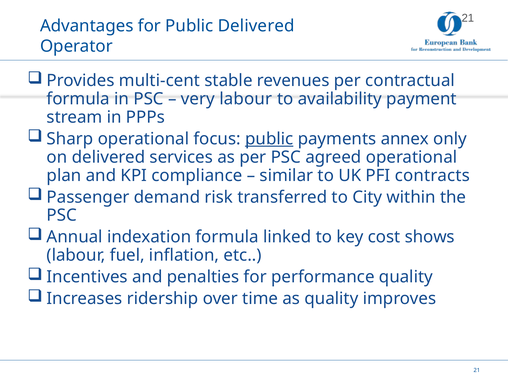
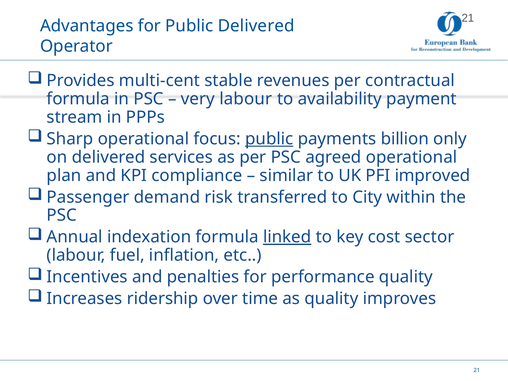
annex: annex -> billion (405, 139)
contracts: contracts -> improved (432, 175)
linked underline: none -> present (287, 237)
shows: shows -> sector (430, 237)
